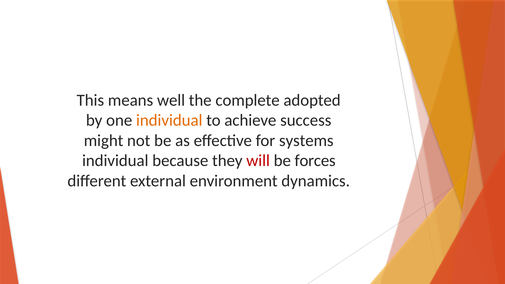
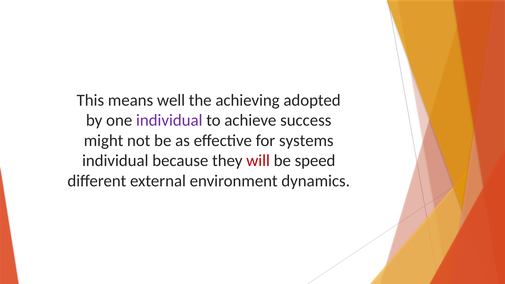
complete: complete -> achieving (248, 100)
individual colour: orange -> purple (169, 120)
forces: forces -> speed (315, 161)
